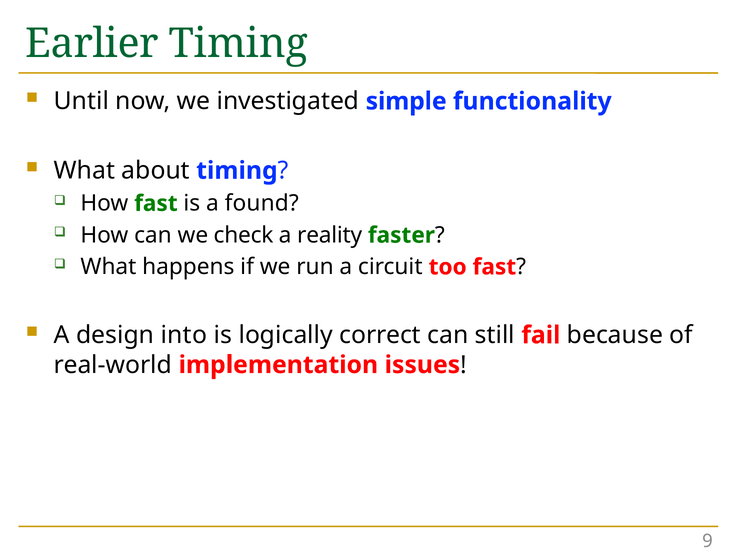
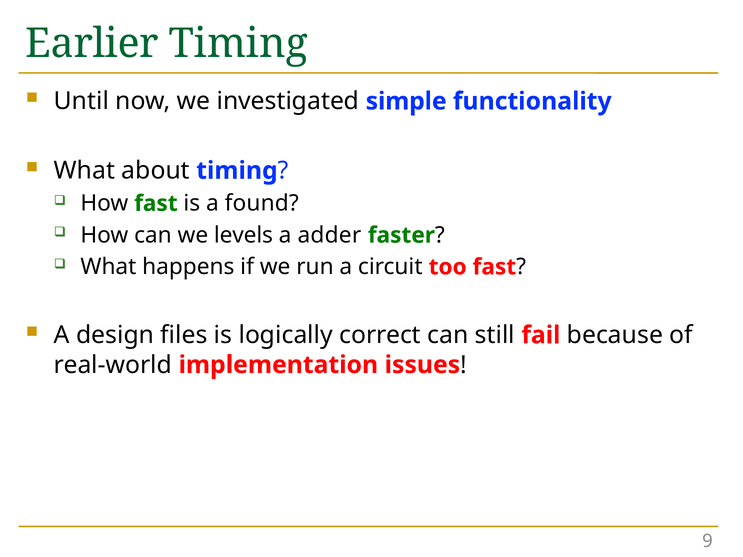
check: check -> levels (243, 235)
reality: reality -> adder (329, 235)
into: into -> files (184, 335)
